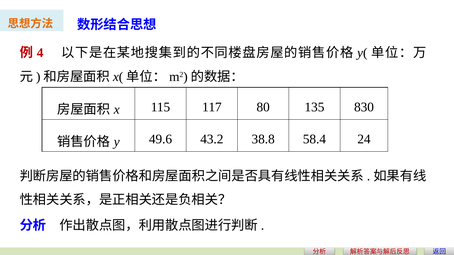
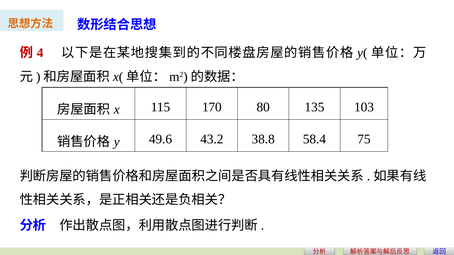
117: 117 -> 170 (212, 107)
830: 830 -> 103 (364, 107)
24: 24 -> 75 (364, 140)
